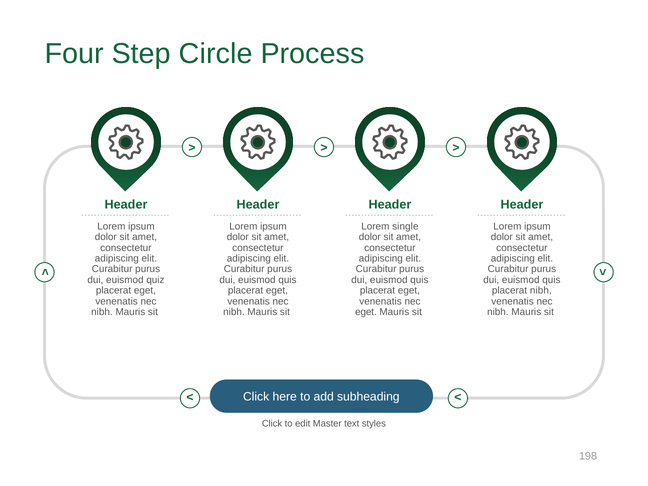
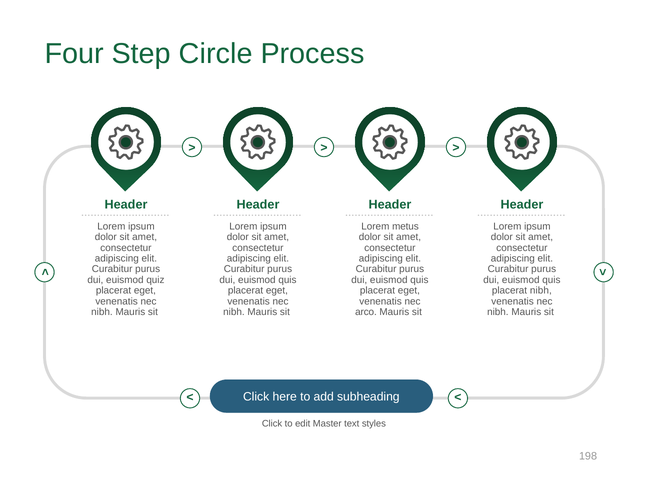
single: single -> metus (405, 226)
eget: eget -> arco (366, 312)
